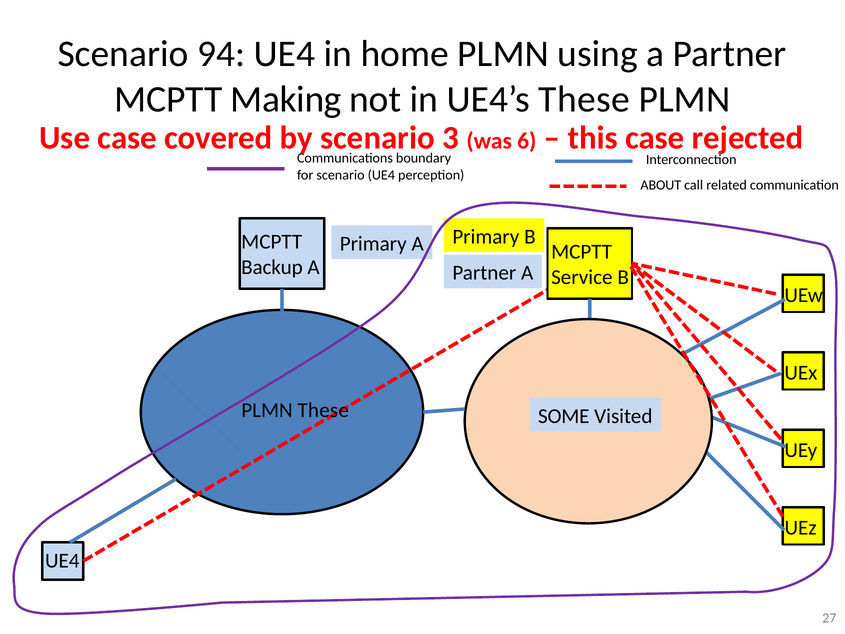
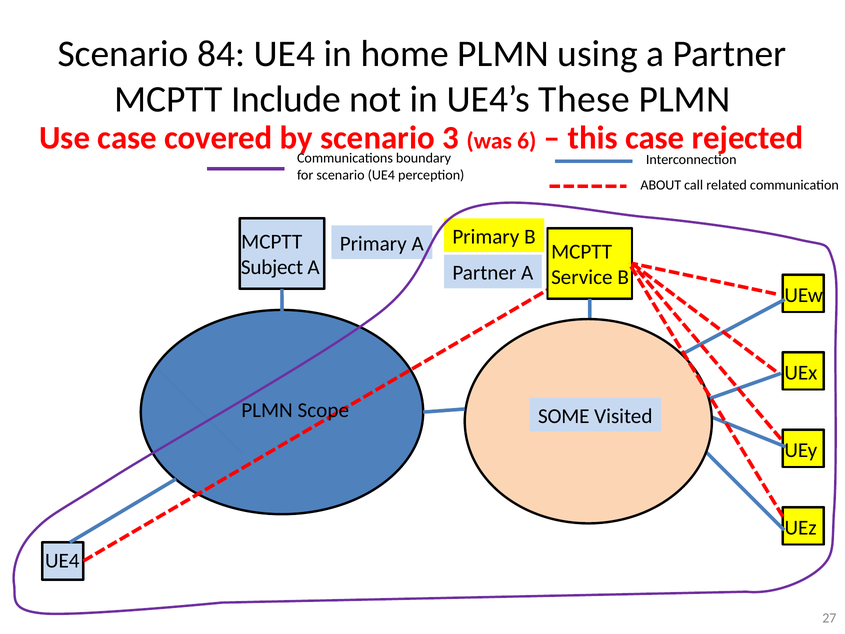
94: 94 -> 84 (221, 54)
Making: Making -> Include (286, 99)
Backup: Backup -> Subject (272, 267)
PLMN These: These -> Scope (323, 410)
